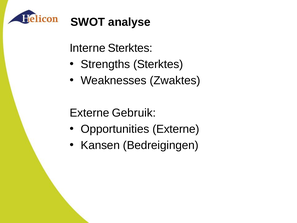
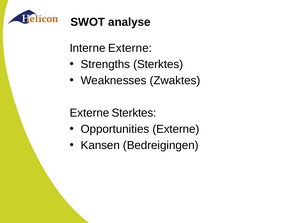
Interne Sterktes: Sterktes -> Externe (130, 48)
Externe Gebruik: Gebruik -> Sterktes (134, 113)
